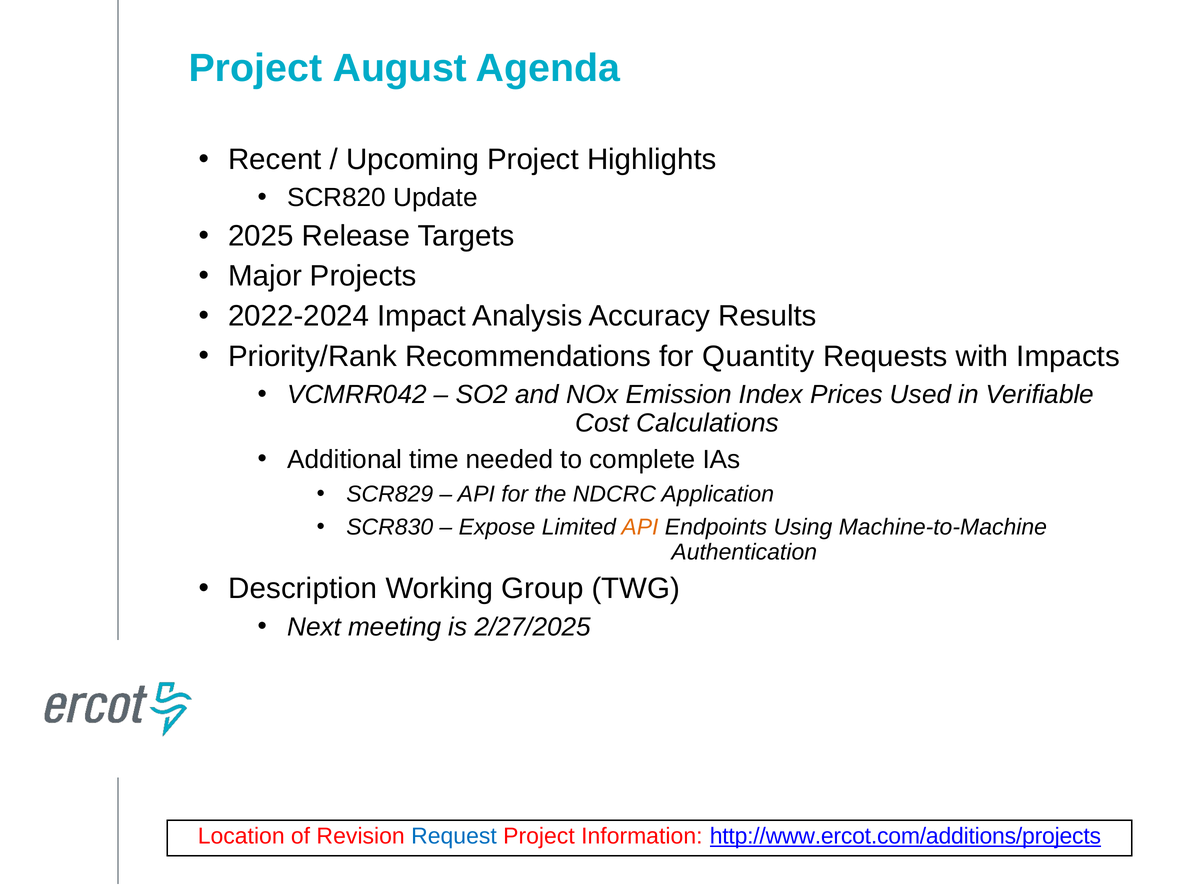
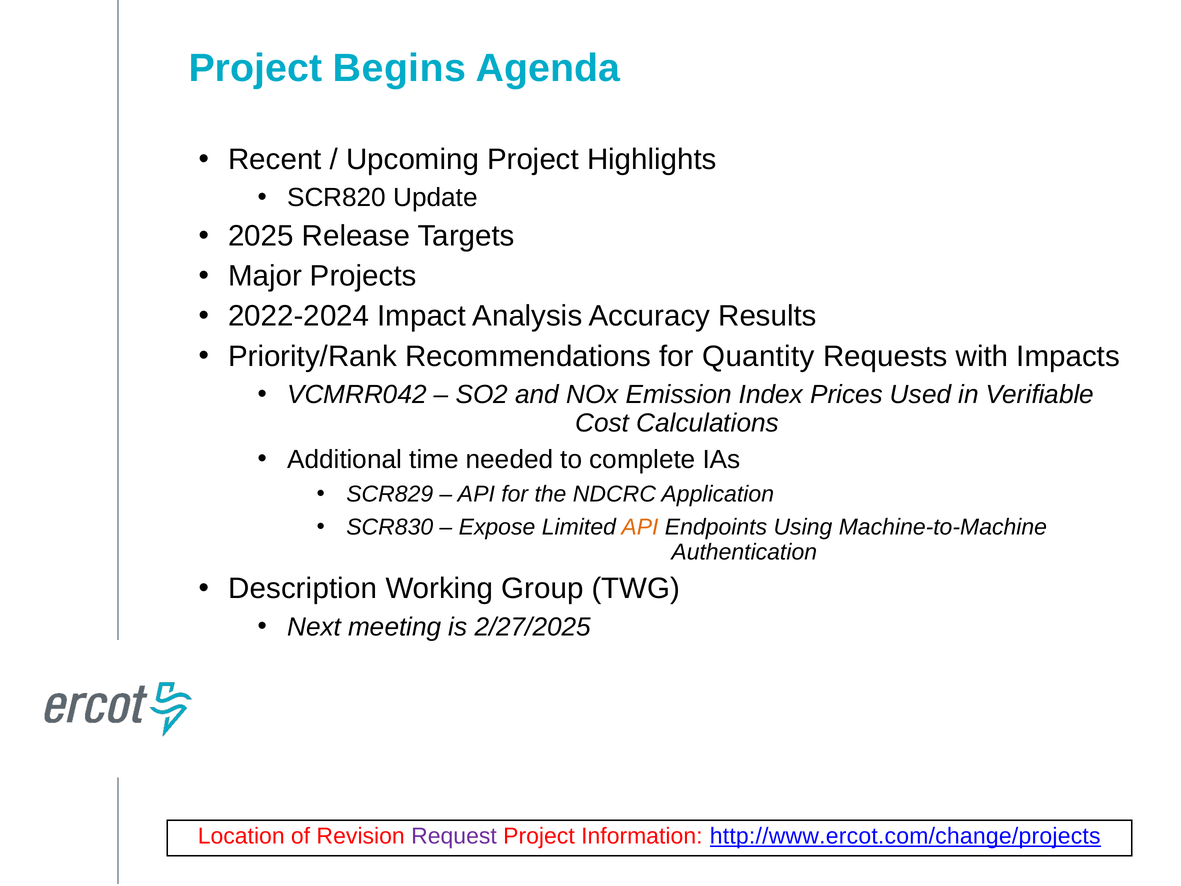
August: August -> Begins (399, 68)
Request colour: blue -> purple (454, 836)
http://www.ercot.com/additions/projects: http://www.ercot.com/additions/projects -> http://www.ercot.com/change/projects (905, 836)
